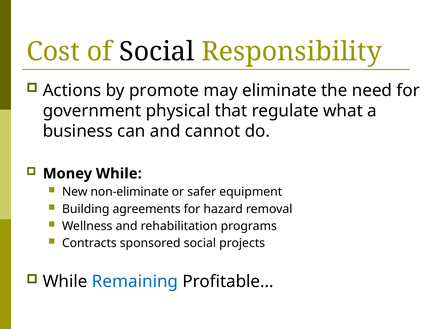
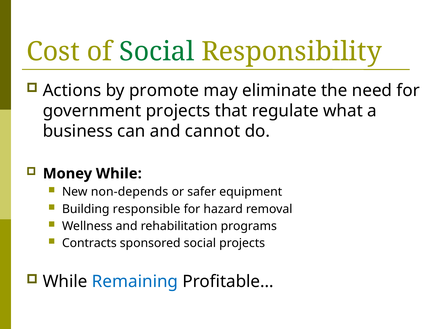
Social colour: black -> green (157, 52)
government physical: physical -> projects (178, 111)
non-eliminate: non-eliminate -> non-depends (130, 192)
agreements: agreements -> responsible (147, 209)
